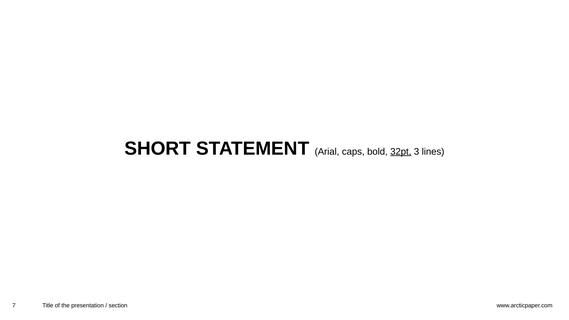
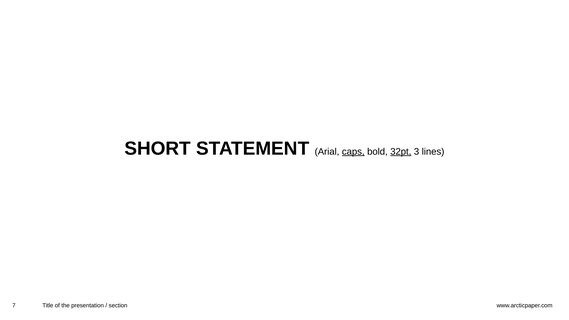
caps underline: none -> present (353, 152)
